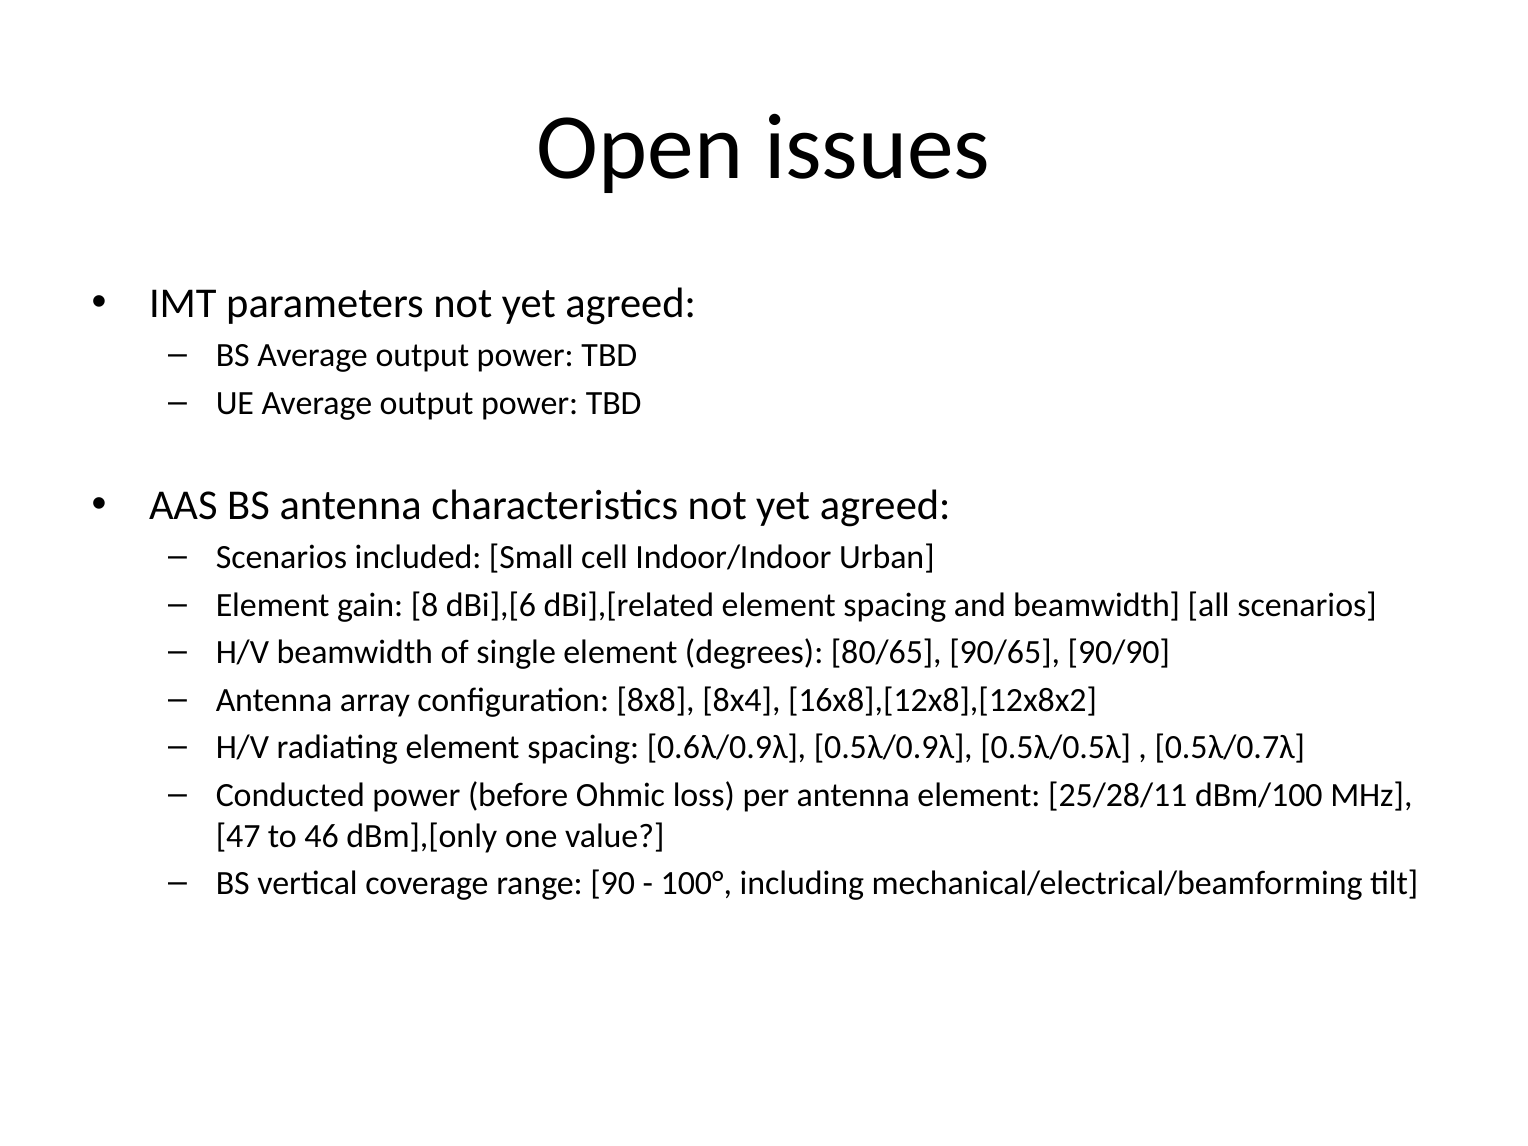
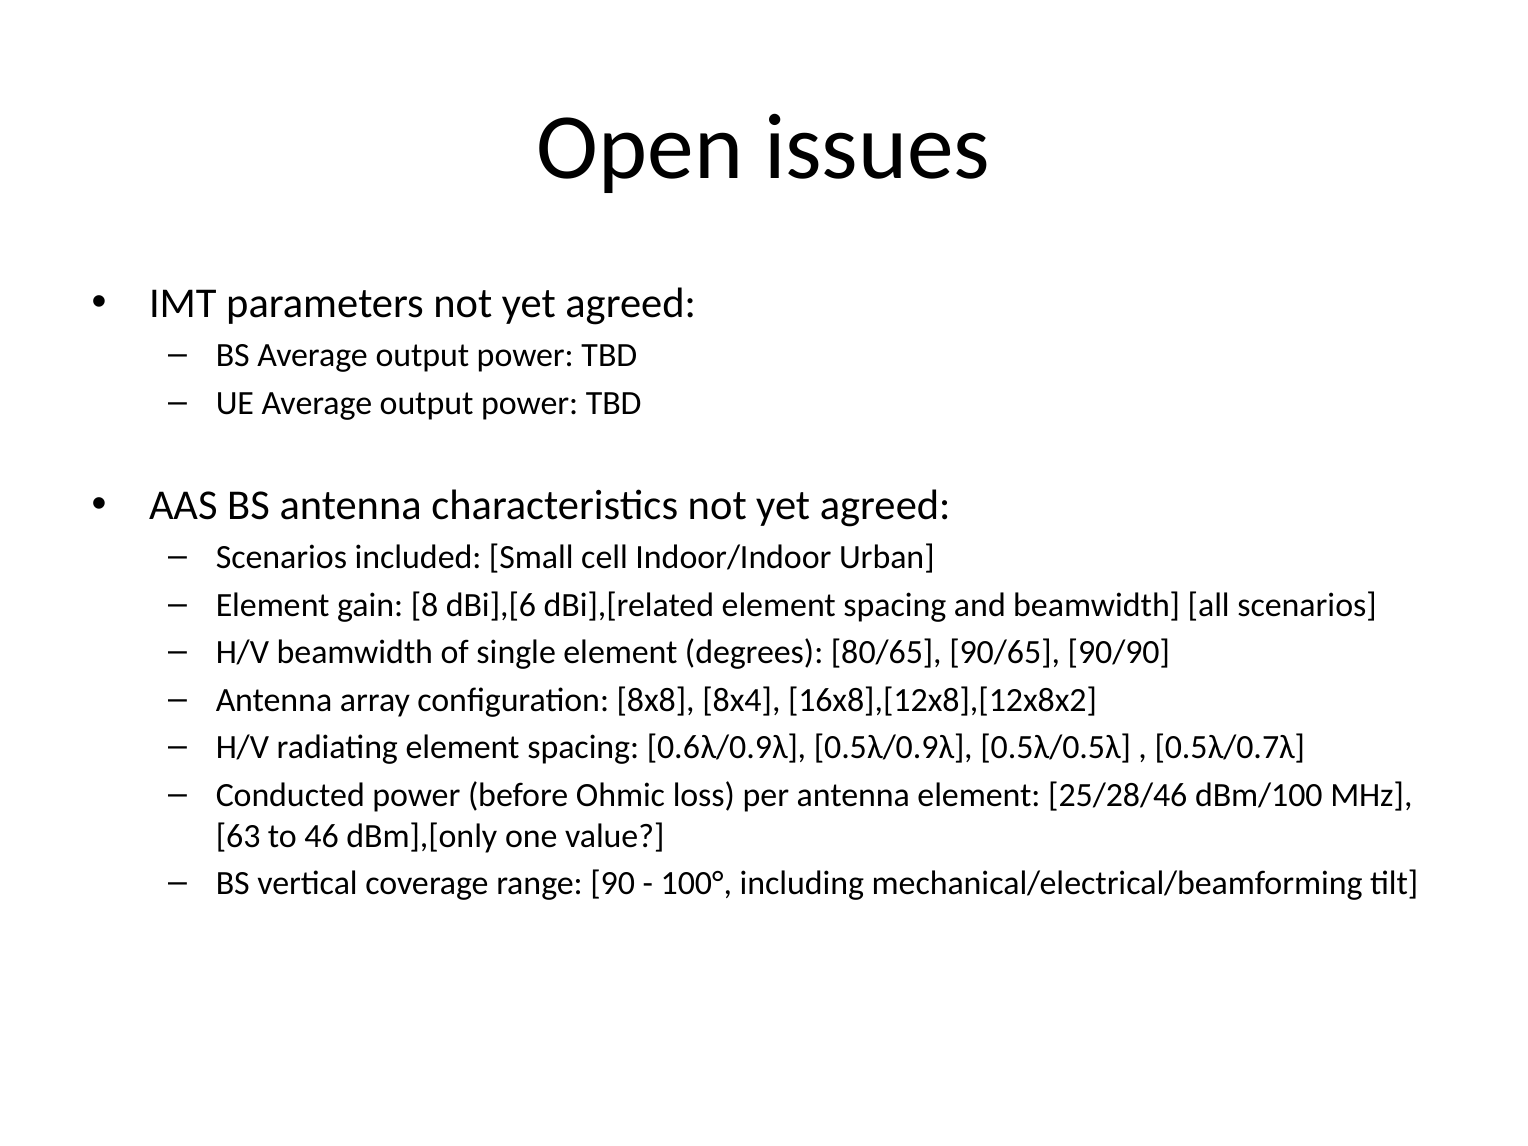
25/28/11: 25/28/11 -> 25/28/46 (1118, 795)
47: 47 -> 63 (238, 836)
